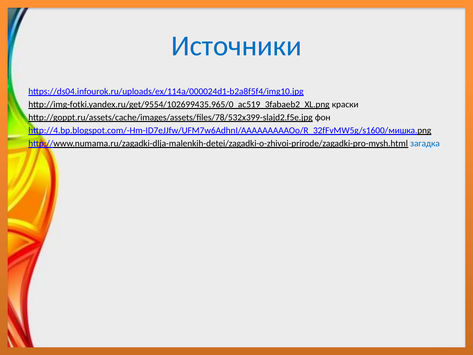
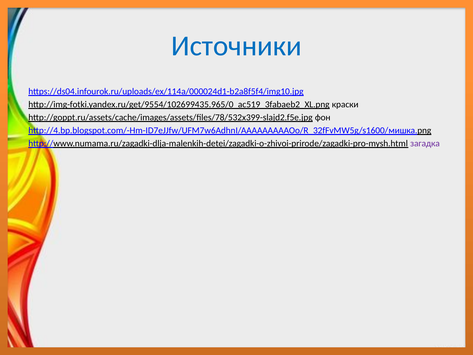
загадка colour: blue -> purple (425, 143)
